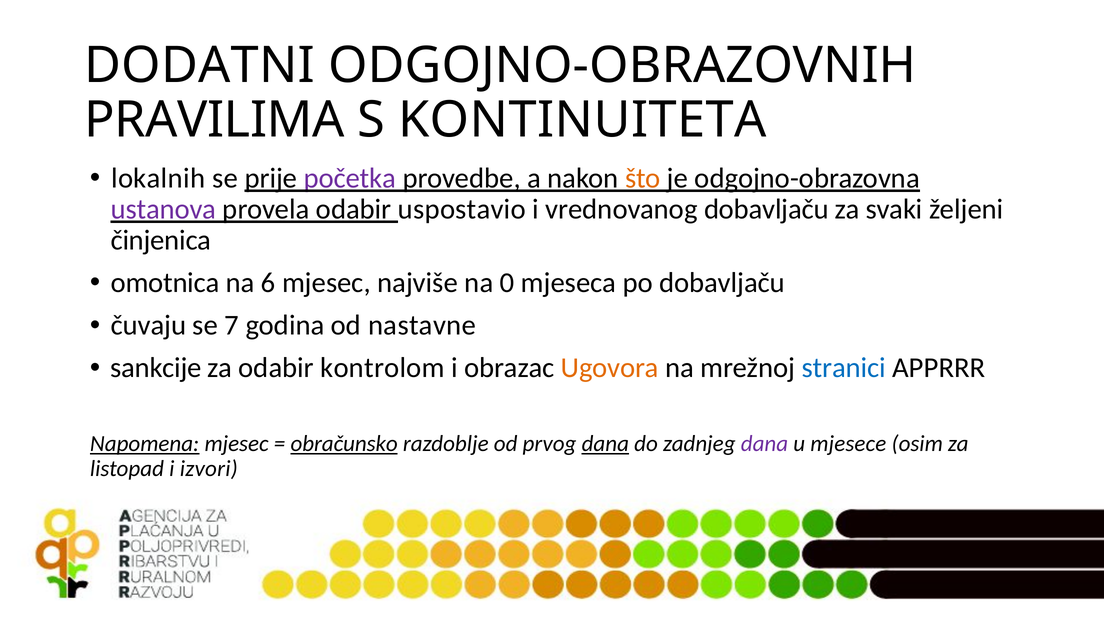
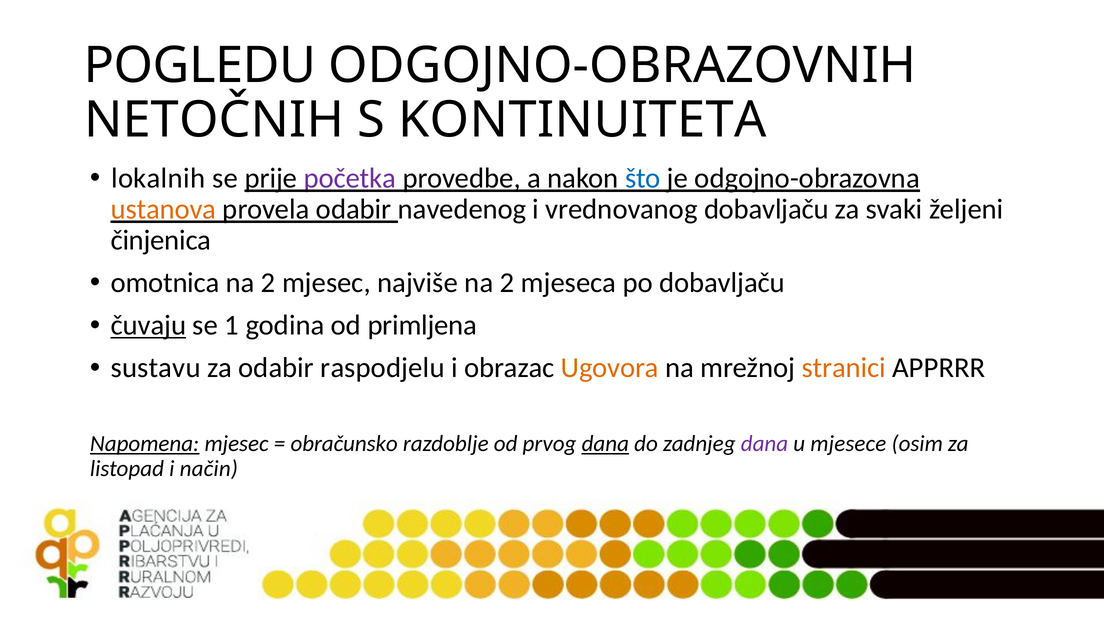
DODATNI: DODATNI -> POGLEDU (200, 65)
PRAVILIMA: PRAVILIMA -> NETOČNIH (214, 120)
što colour: orange -> blue (643, 178)
ustanova colour: purple -> orange (163, 209)
uspostavio: uspostavio -> navedenog (462, 209)
6: 6 -> 2 (268, 283)
najviše na 0: 0 -> 2 (507, 283)
čuvaju underline: none -> present (148, 325)
7: 7 -> 1 (232, 325)
nastavne: nastavne -> primljena (422, 325)
sankcije: sankcije -> sustavu (156, 368)
kontrolom: kontrolom -> raspodjelu (383, 368)
stranici colour: blue -> orange (844, 368)
obračunsko underline: present -> none (344, 444)
izvori: izvori -> način (209, 469)
